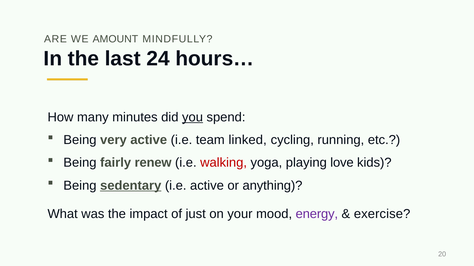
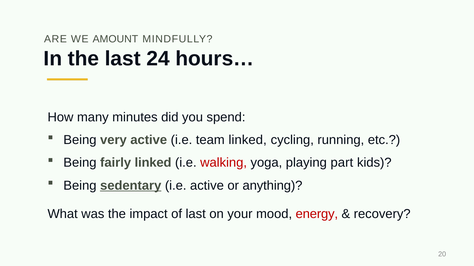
you underline: present -> none (193, 117)
fairly renew: renew -> linked (153, 163)
love: love -> part (342, 163)
of just: just -> last (196, 214)
energy colour: purple -> red (317, 214)
exercise: exercise -> recovery (382, 214)
